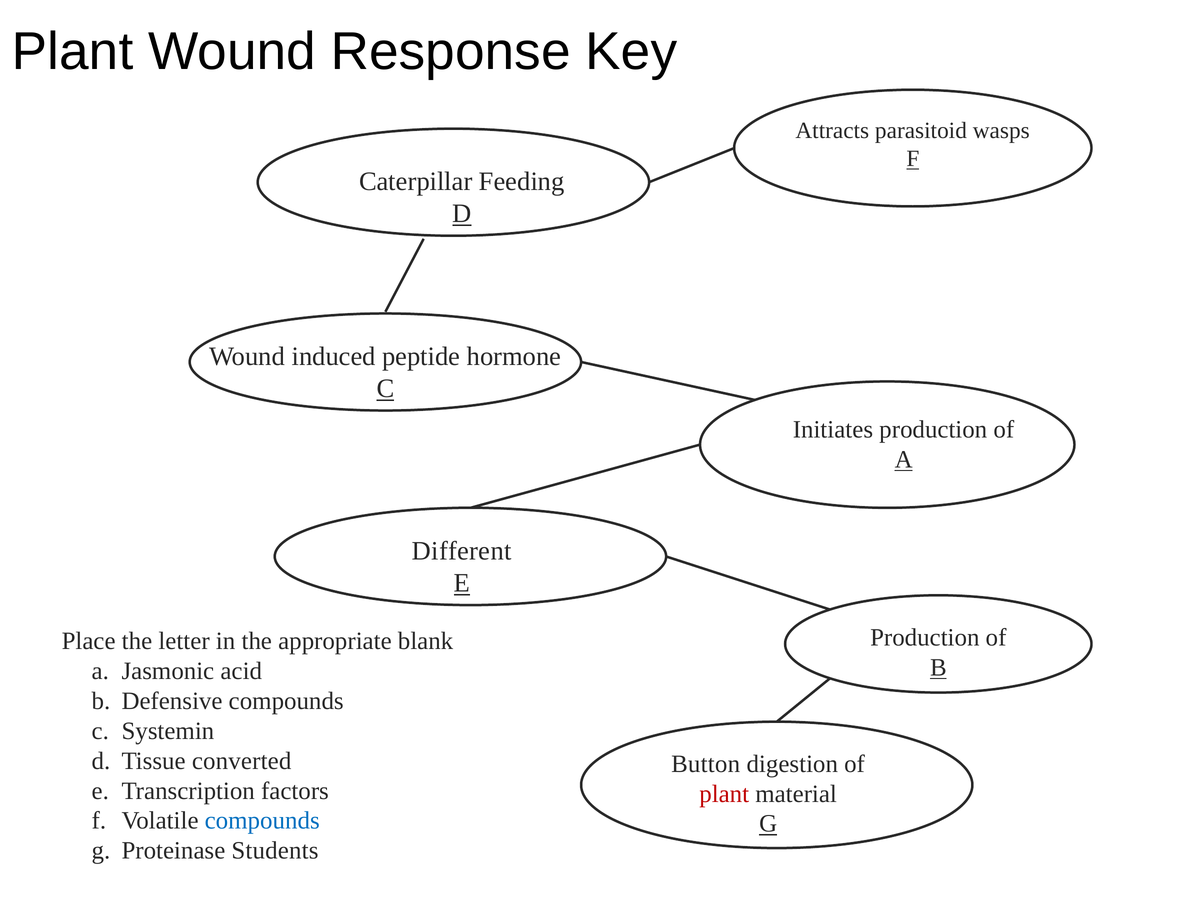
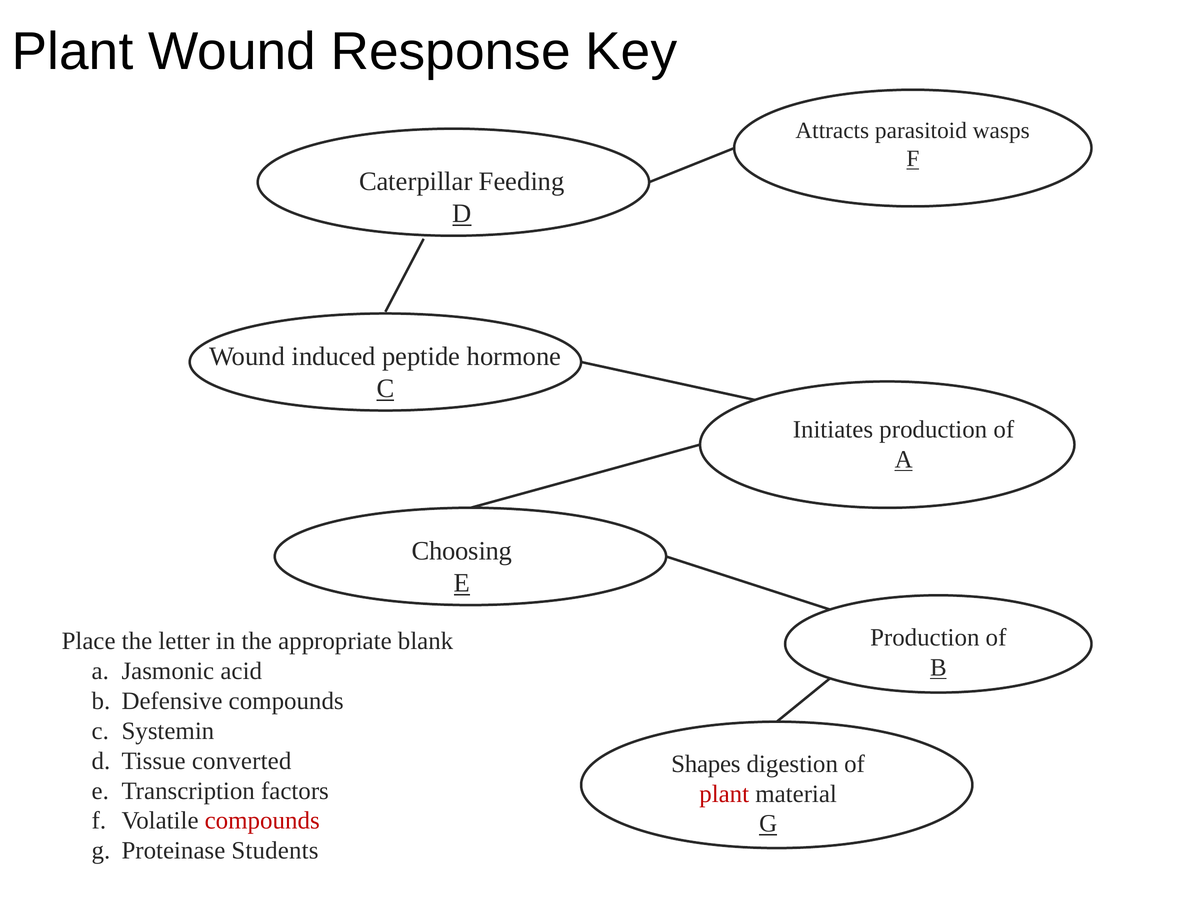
Different: Different -> Choosing (462, 551)
Button: Button -> Shapes (706, 764)
compounds colour: blue -> red (262, 821)
